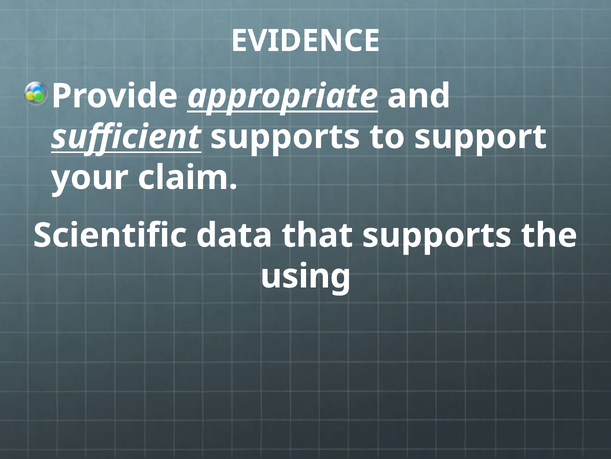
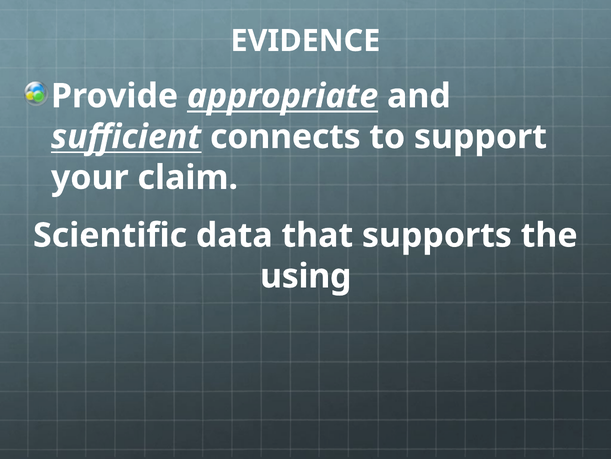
sufficient supports: supports -> connects (285, 137)
